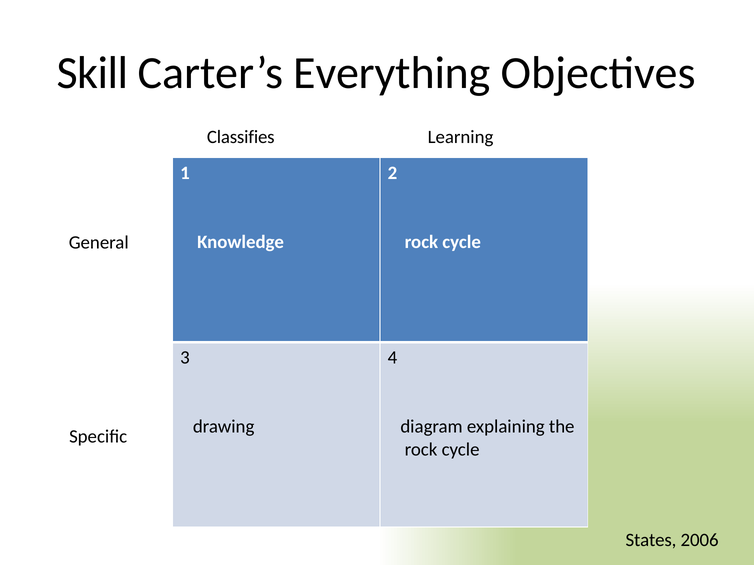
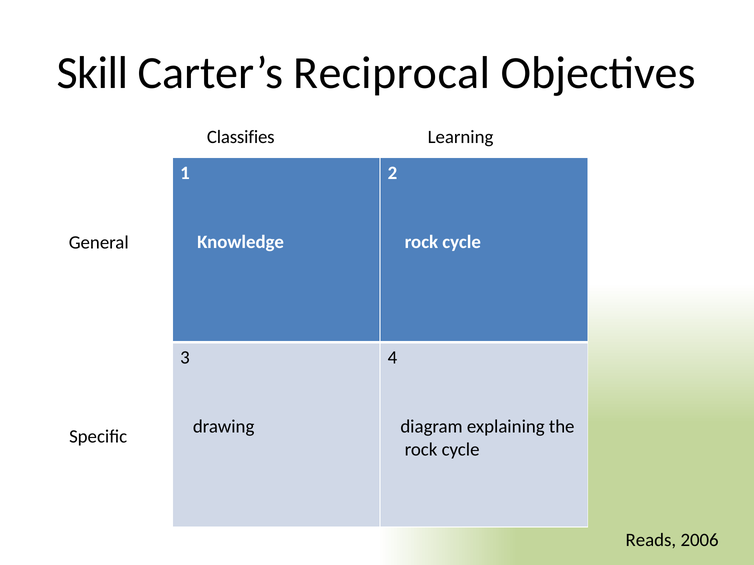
Everything: Everything -> Reciprocal (392, 73)
States: States -> Reads (651, 541)
